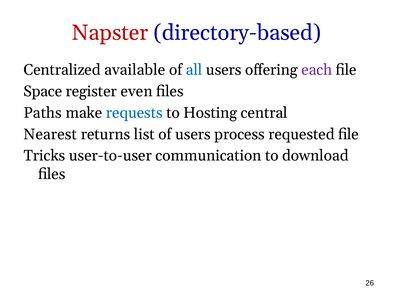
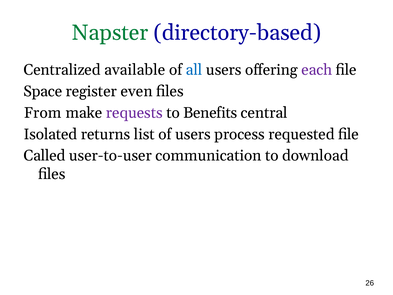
Napster colour: red -> green (110, 33)
Paths: Paths -> From (43, 113)
requests colour: blue -> purple (134, 113)
Hosting: Hosting -> Benefits (210, 113)
Nearest: Nearest -> Isolated (50, 134)
Tricks: Tricks -> Called (44, 156)
